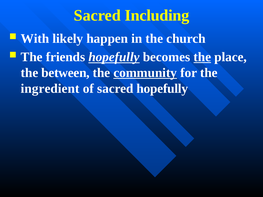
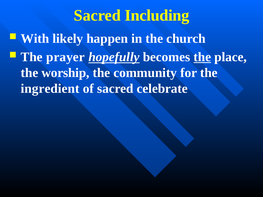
friends: friends -> prayer (65, 57)
between: between -> worship (65, 73)
community underline: present -> none (145, 73)
sacred hopefully: hopefully -> celebrate (162, 89)
